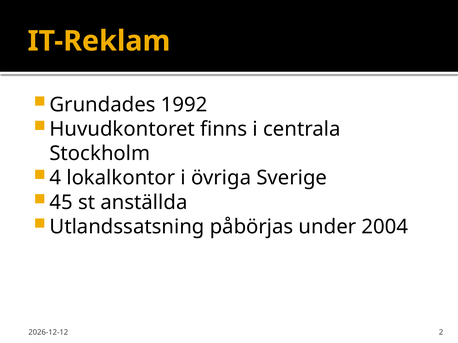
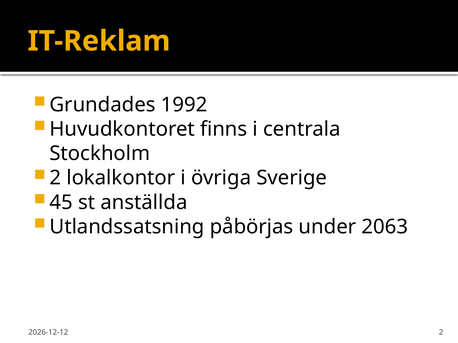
4: 4 -> 2 (55, 178)
2004: 2004 -> 2063 (385, 227)
